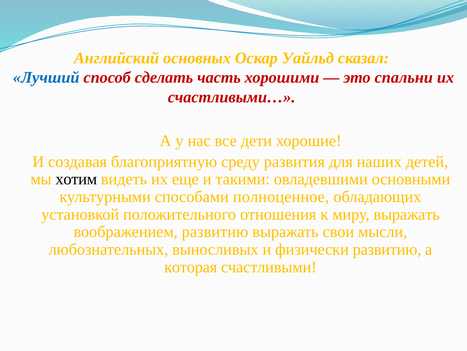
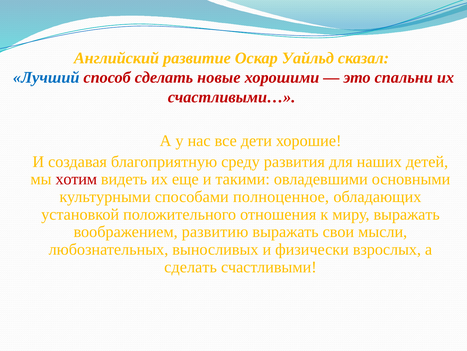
основных: основных -> развитие (197, 58)
часть: часть -> новые (219, 77)
хотим colour: black -> red (76, 179)
физически развитию: развитию -> взрослых (387, 249)
которая: которая -> сделать (191, 266)
